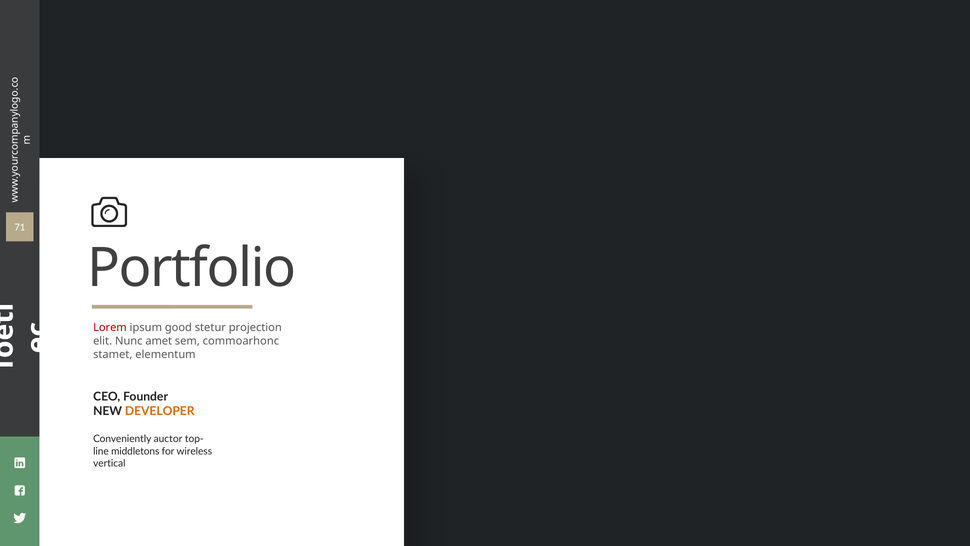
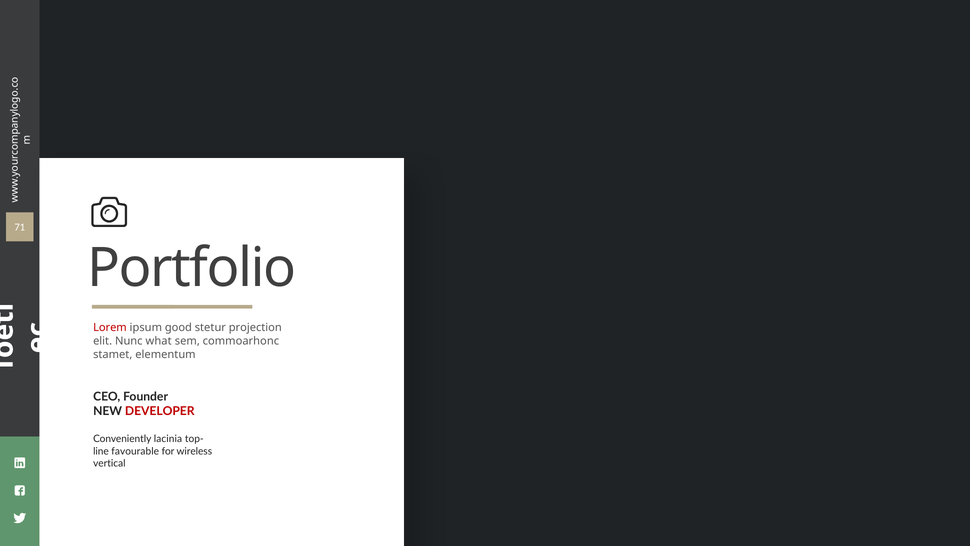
amet: amet -> what (159, 341)
DEVELOPER colour: orange -> red (160, 411)
auctor: auctor -> lacinia (168, 439)
middletons: middletons -> favourable (135, 451)
